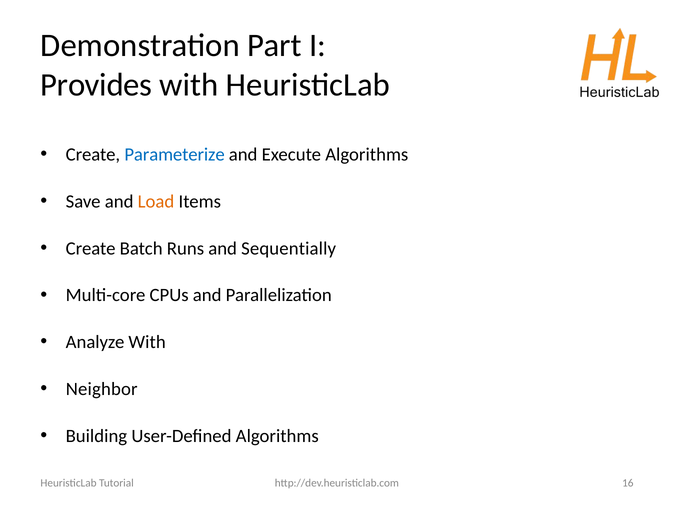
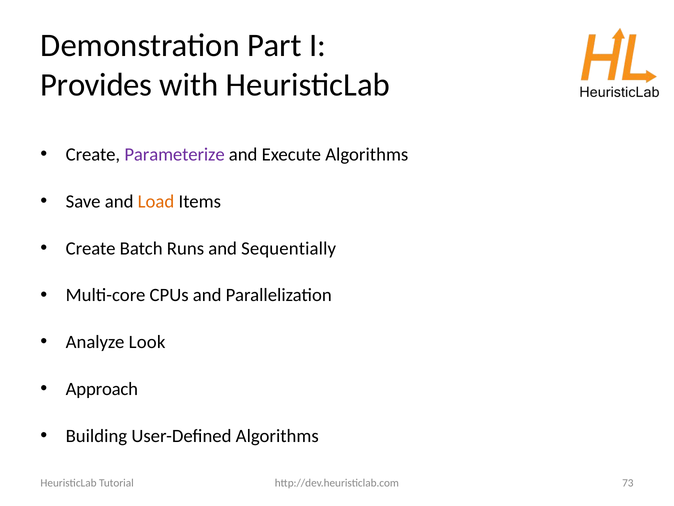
Parameterize colour: blue -> purple (175, 154)
Analyze With: With -> Look (147, 342)
Neighbor: Neighbor -> Approach (102, 389)
16: 16 -> 73 (628, 483)
